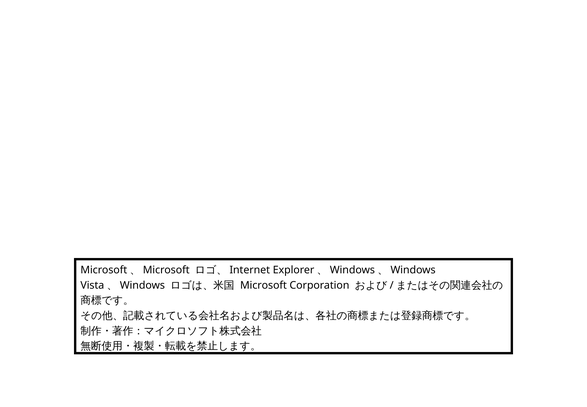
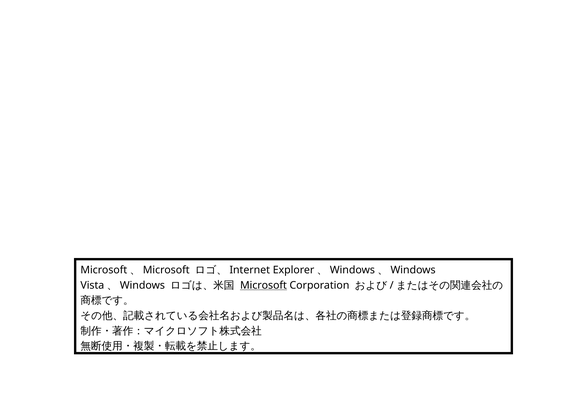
Microsoft underline: none -> present (263, 285)
